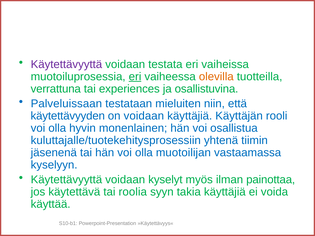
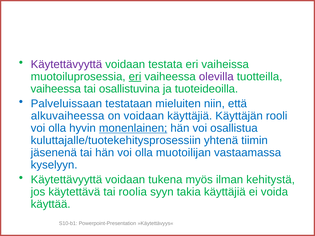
olevilla colour: orange -> purple (216, 77)
verrattuna: verrattuna -> vaiheessa (56, 89)
experiences: experiences -> osallistuvina (129, 89)
osallistuvina: osallistuvina -> tuoteideoilla (206, 89)
käytettävyyden: käytettävyyden -> alkuvaiheessa (68, 116)
monenlainen underline: none -> present (133, 128)
kyselyt: kyselyt -> tukena (165, 180)
painottaa: painottaa -> kehitystä (271, 180)
